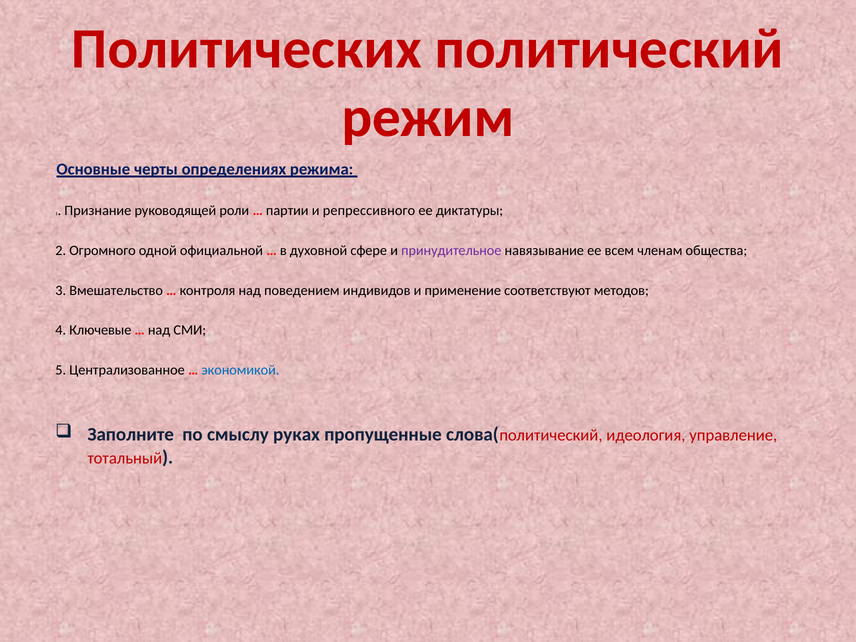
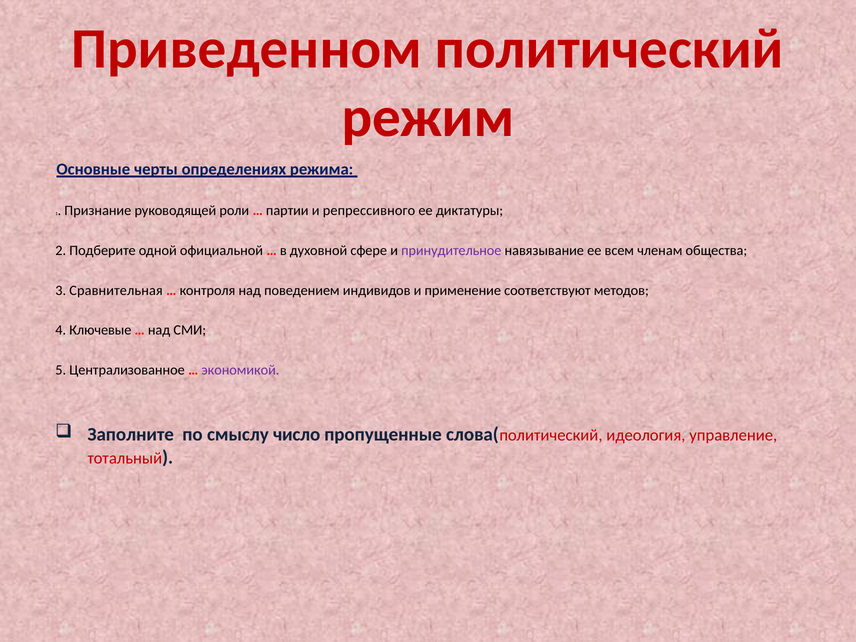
Политических: Политических -> Приведенном (247, 49)
Огромного: Огромного -> Подберите (103, 250)
Вмешательство: Вмешательство -> Сравнительная (116, 290)
экономикой colour: blue -> purple (240, 370)
руках: руках -> число (297, 435)
